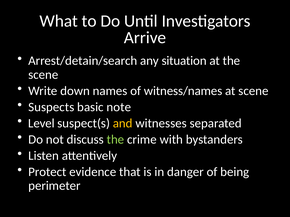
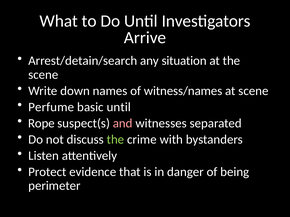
Suspects: Suspects -> Perfume (51, 107)
basic note: note -> until (119, 107)
Level: Level -> Rope (41, 124)
and colour: yellow -> pink (123, 124)
